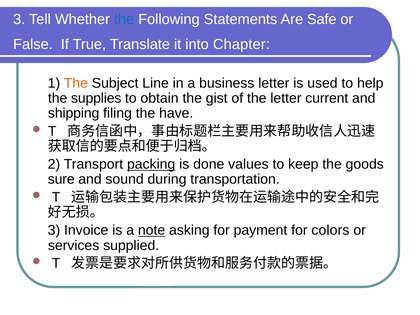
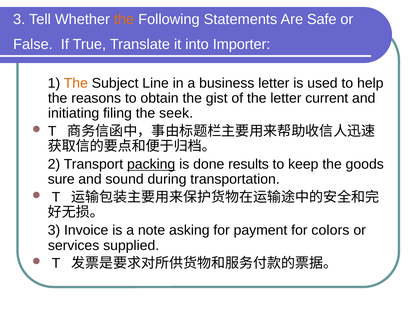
the colour: blue -> orange (124, 19)
Chapter: Chapter -> Importer (242, 44)
supplies: supplies -> reasons (96, 98)
shipping: shipping -> initiating (74, 113)
have: have -> seek (176, 113)
values: values -> results (249, 164)
note underline: present -> none (152, 230)
